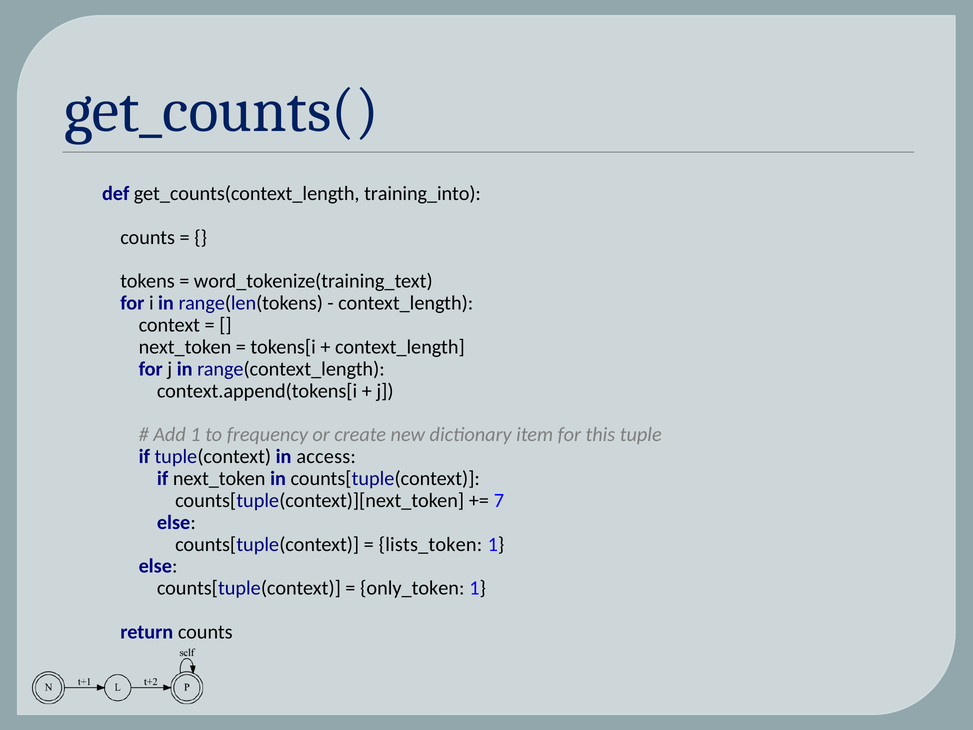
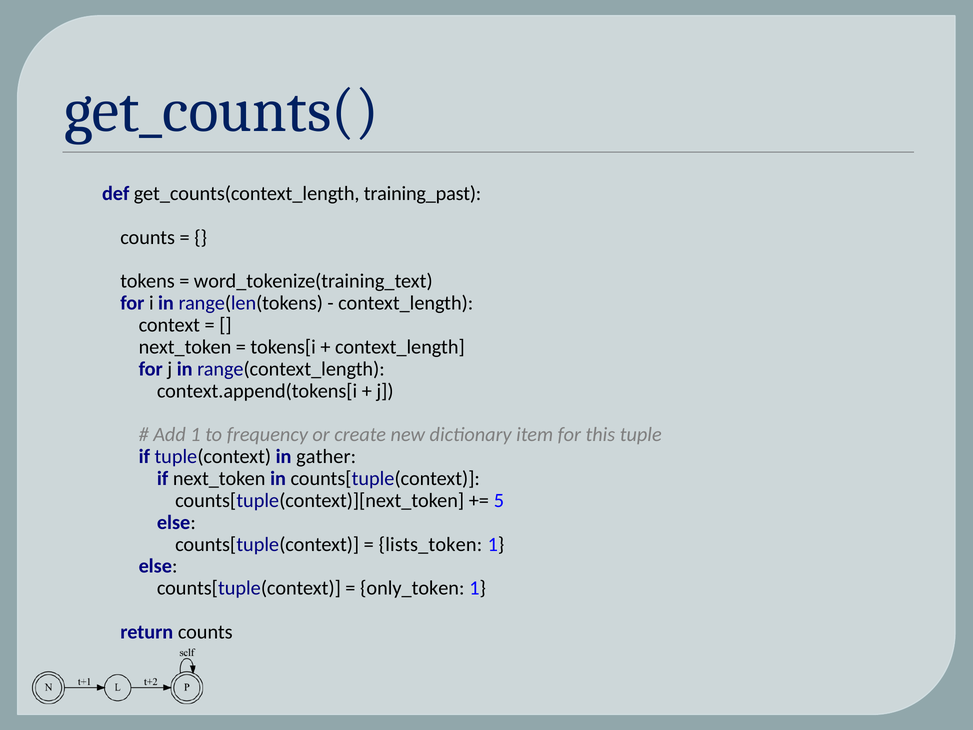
training_into: training_into -> training_past (423, 194)
access: access -> gather (326, 456)
7: 7 -> 5 (499, 500)
